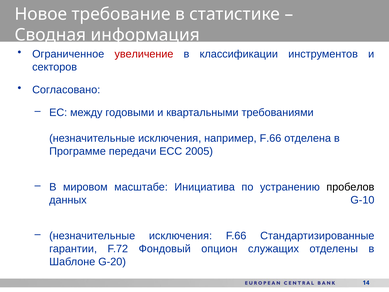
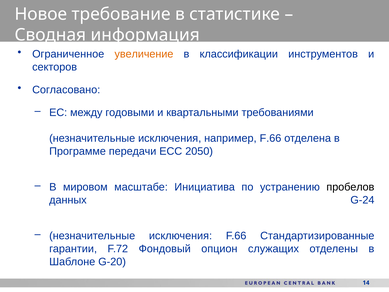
увеличение colour: red -> orange (144, 54)
2005: 2005 -> 2050 (199, 151)
G-10: G-10 -> G-24 (362, 200)
